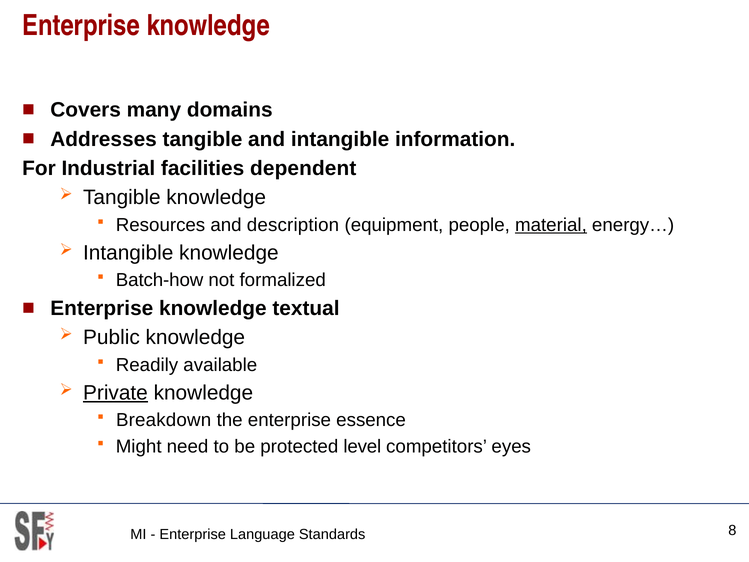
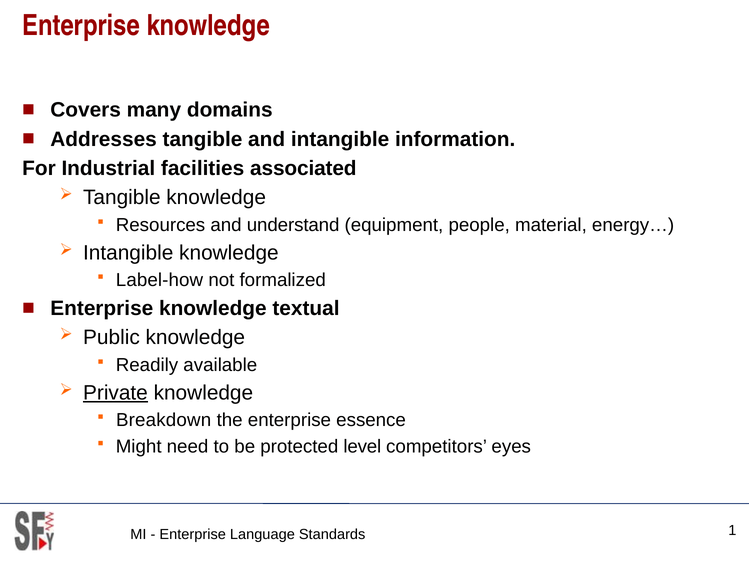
dependent: dependent -> associated (303, 168)
description: description -> understand (293, 225)
material underline: present -> none (551, 225)
Batch-how: Batch-how -> Label-how (159, 280)
8: 8 -> 1 (732, 530)
